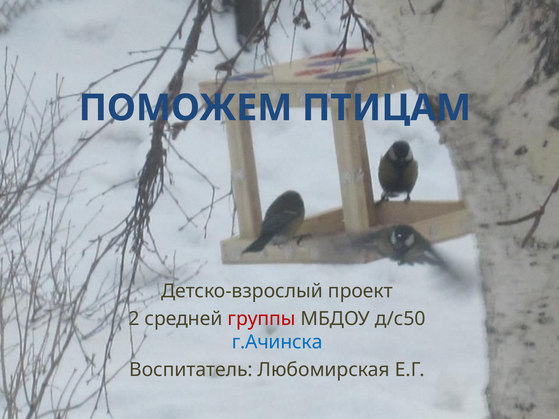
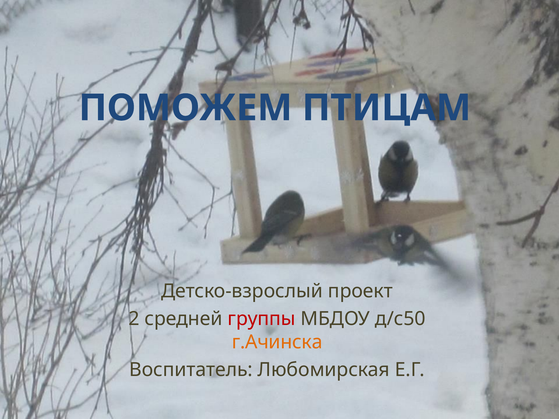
г.Ачинска colour: blue -> orange (277, 342)
